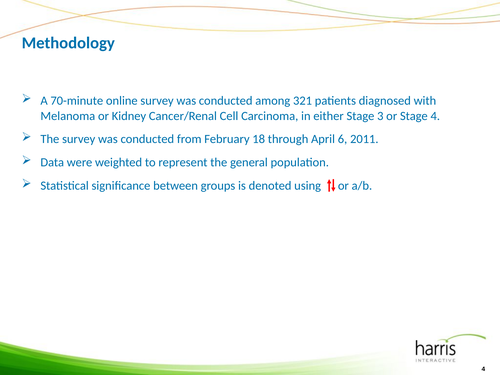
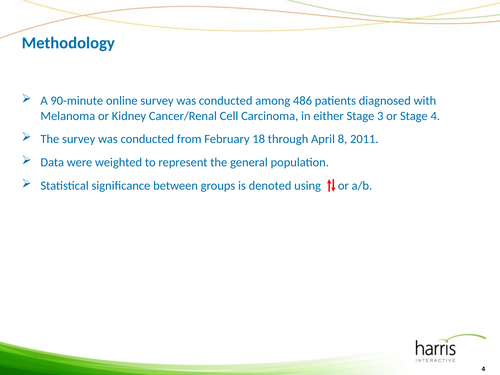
70-minute: 70-minute -> 90-minute (77, 101)
321: 321 -> 486 (303, 101)
6: 6 -> 8 (343, 139)
